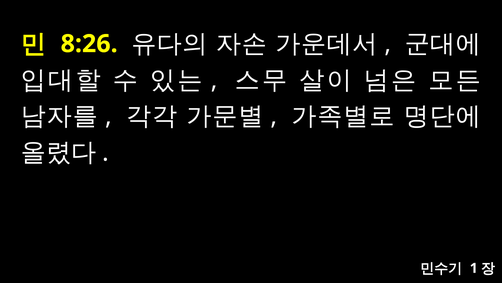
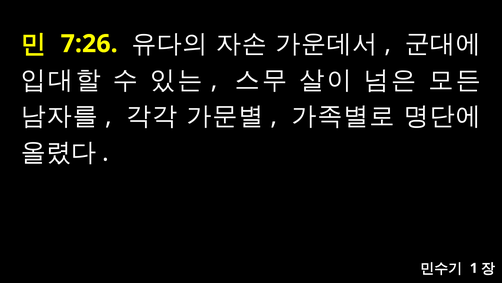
8:26: 8:26 -> 7:26 (89, 44)
